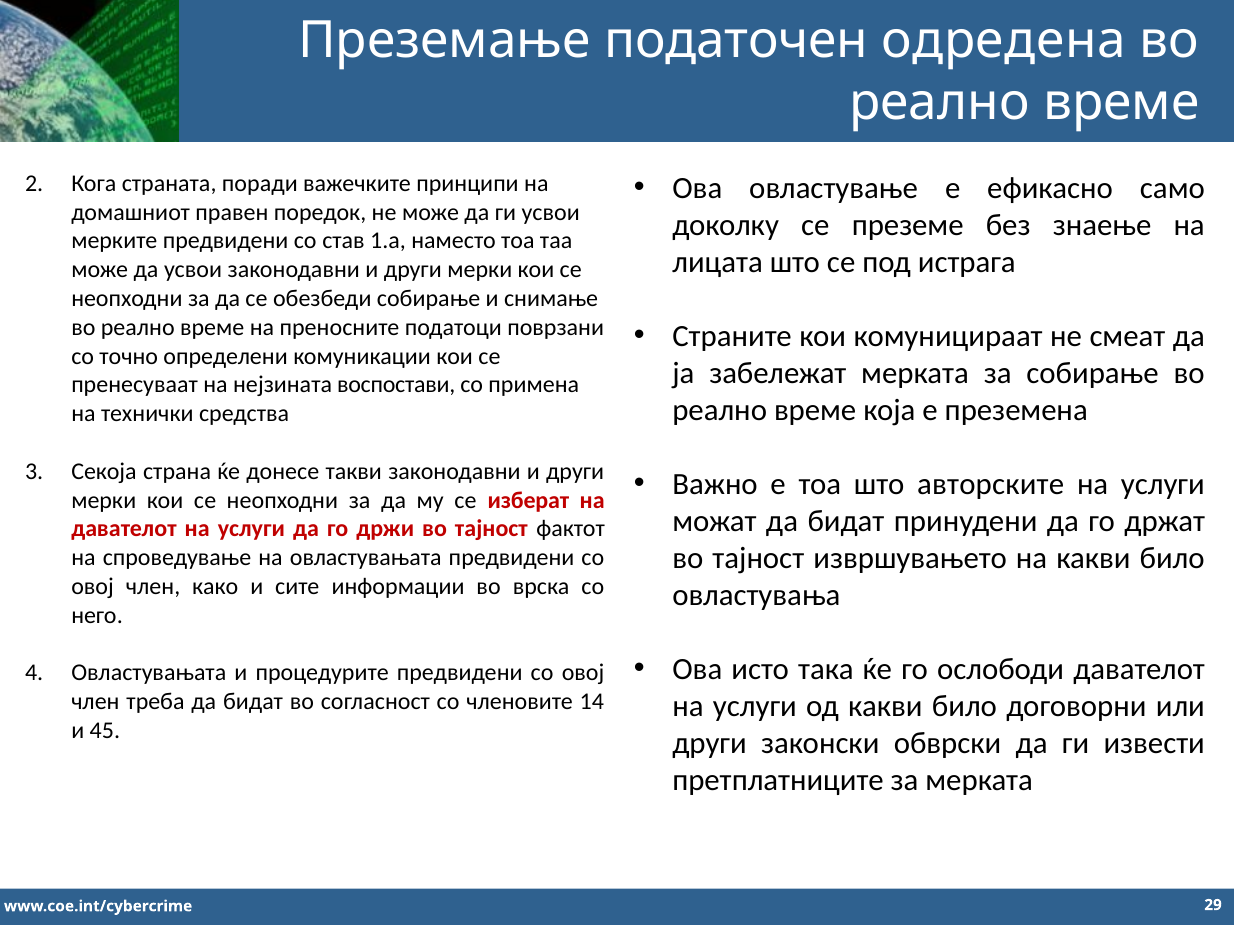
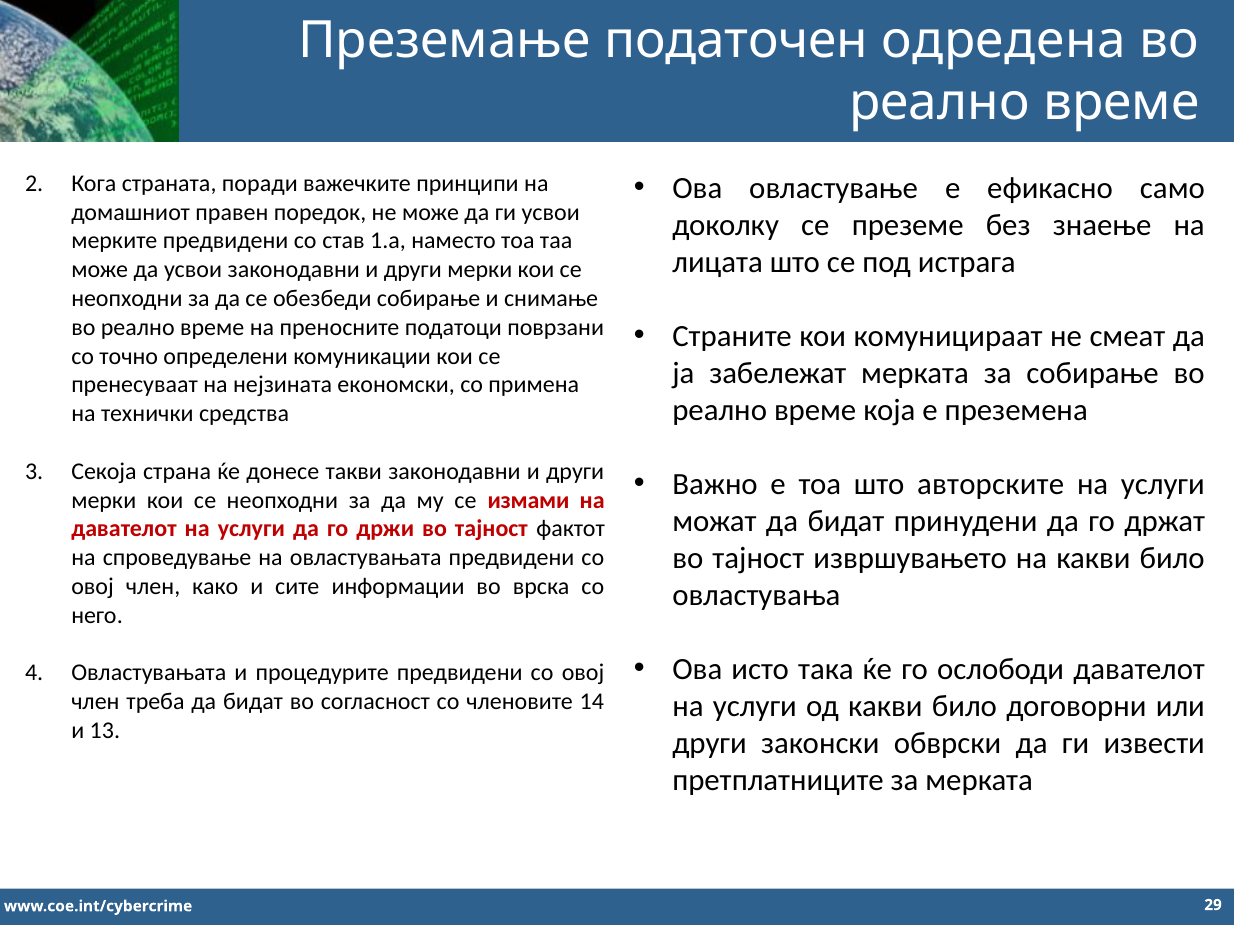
воспостави: воспостави -> економски (396, 385)
изберат: изберат -> измами (528, 500)
45: 45 -> 13 (105, 731)
